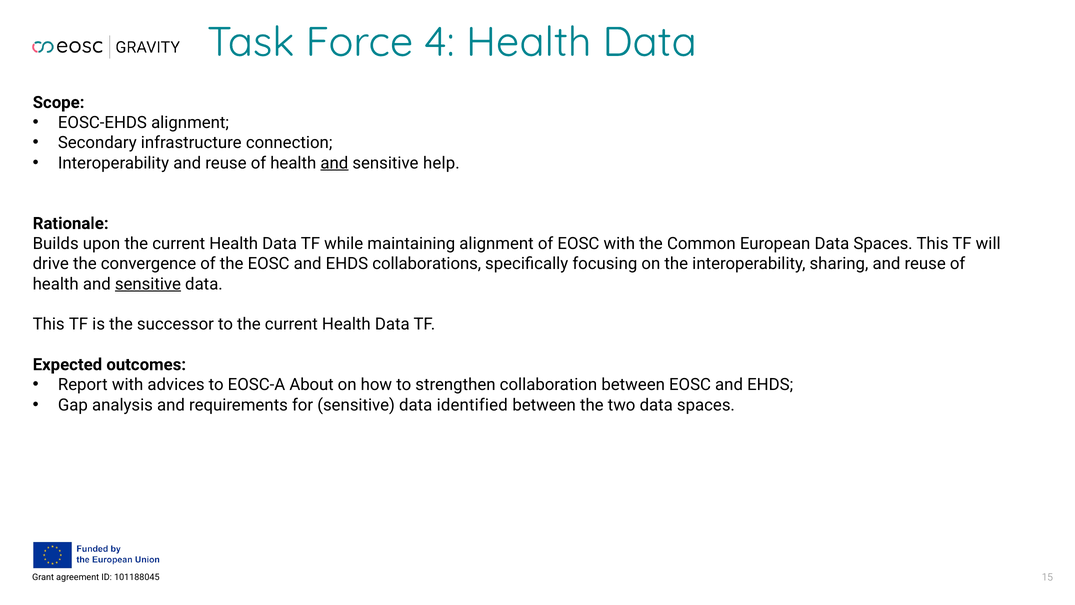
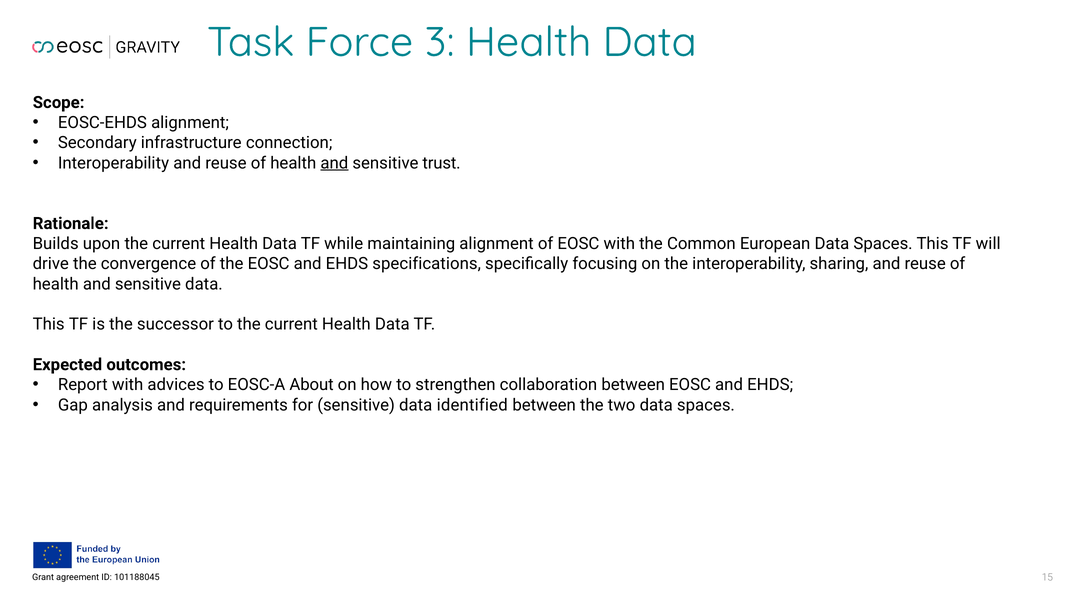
4: 4 -> 3 (440, 42)
help: help -> trust (442, 163)
collaborations: collaborations -> specifications (427, 264)
sensitive underline: present -> none (148, 284)
